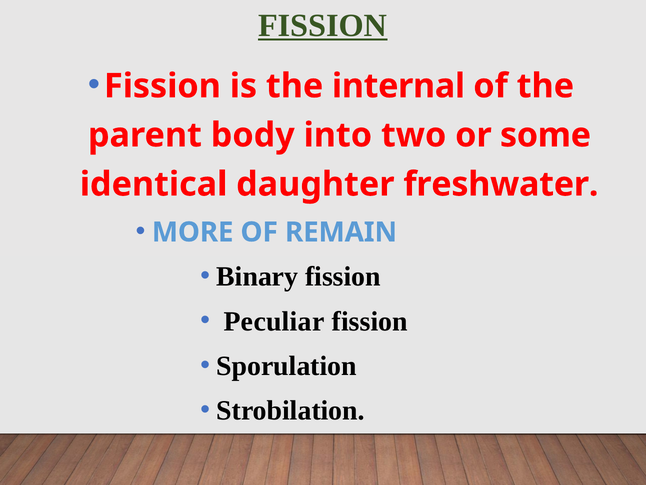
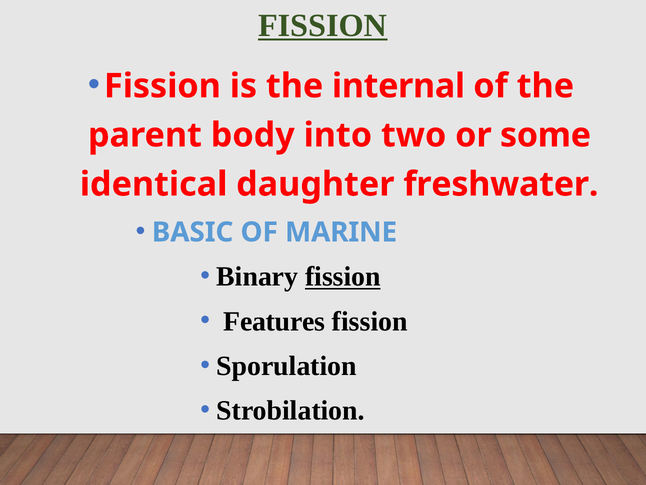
MORE: MORE -> BASIC (193, 232)
REMAIN: REMAIN -> MARINE (341, 232)
fission underline: none -> present (343, 277)
Peculiar: Peculiar -> Features (274, 321)
